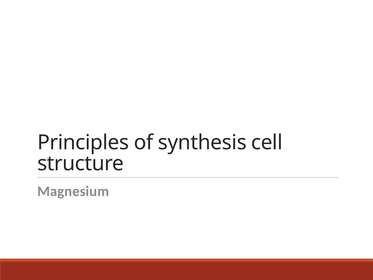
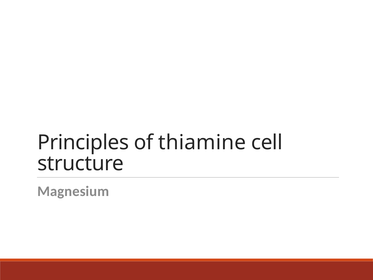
synthesis: synthesis -> thiamine (202, 142)
